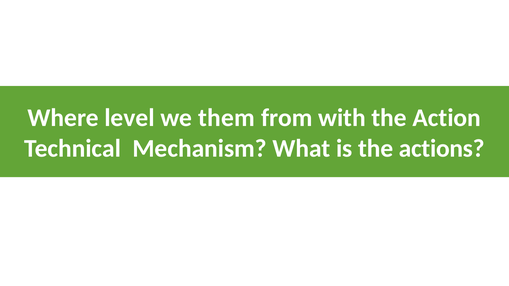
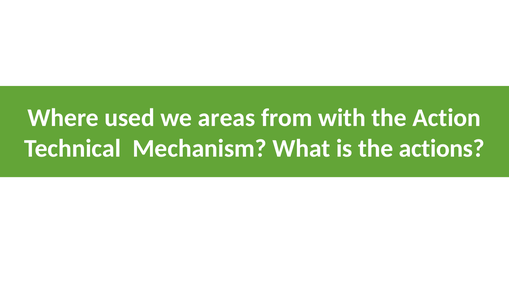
level: level -> used (130, 118)
them: them -> areas (227, 118)
